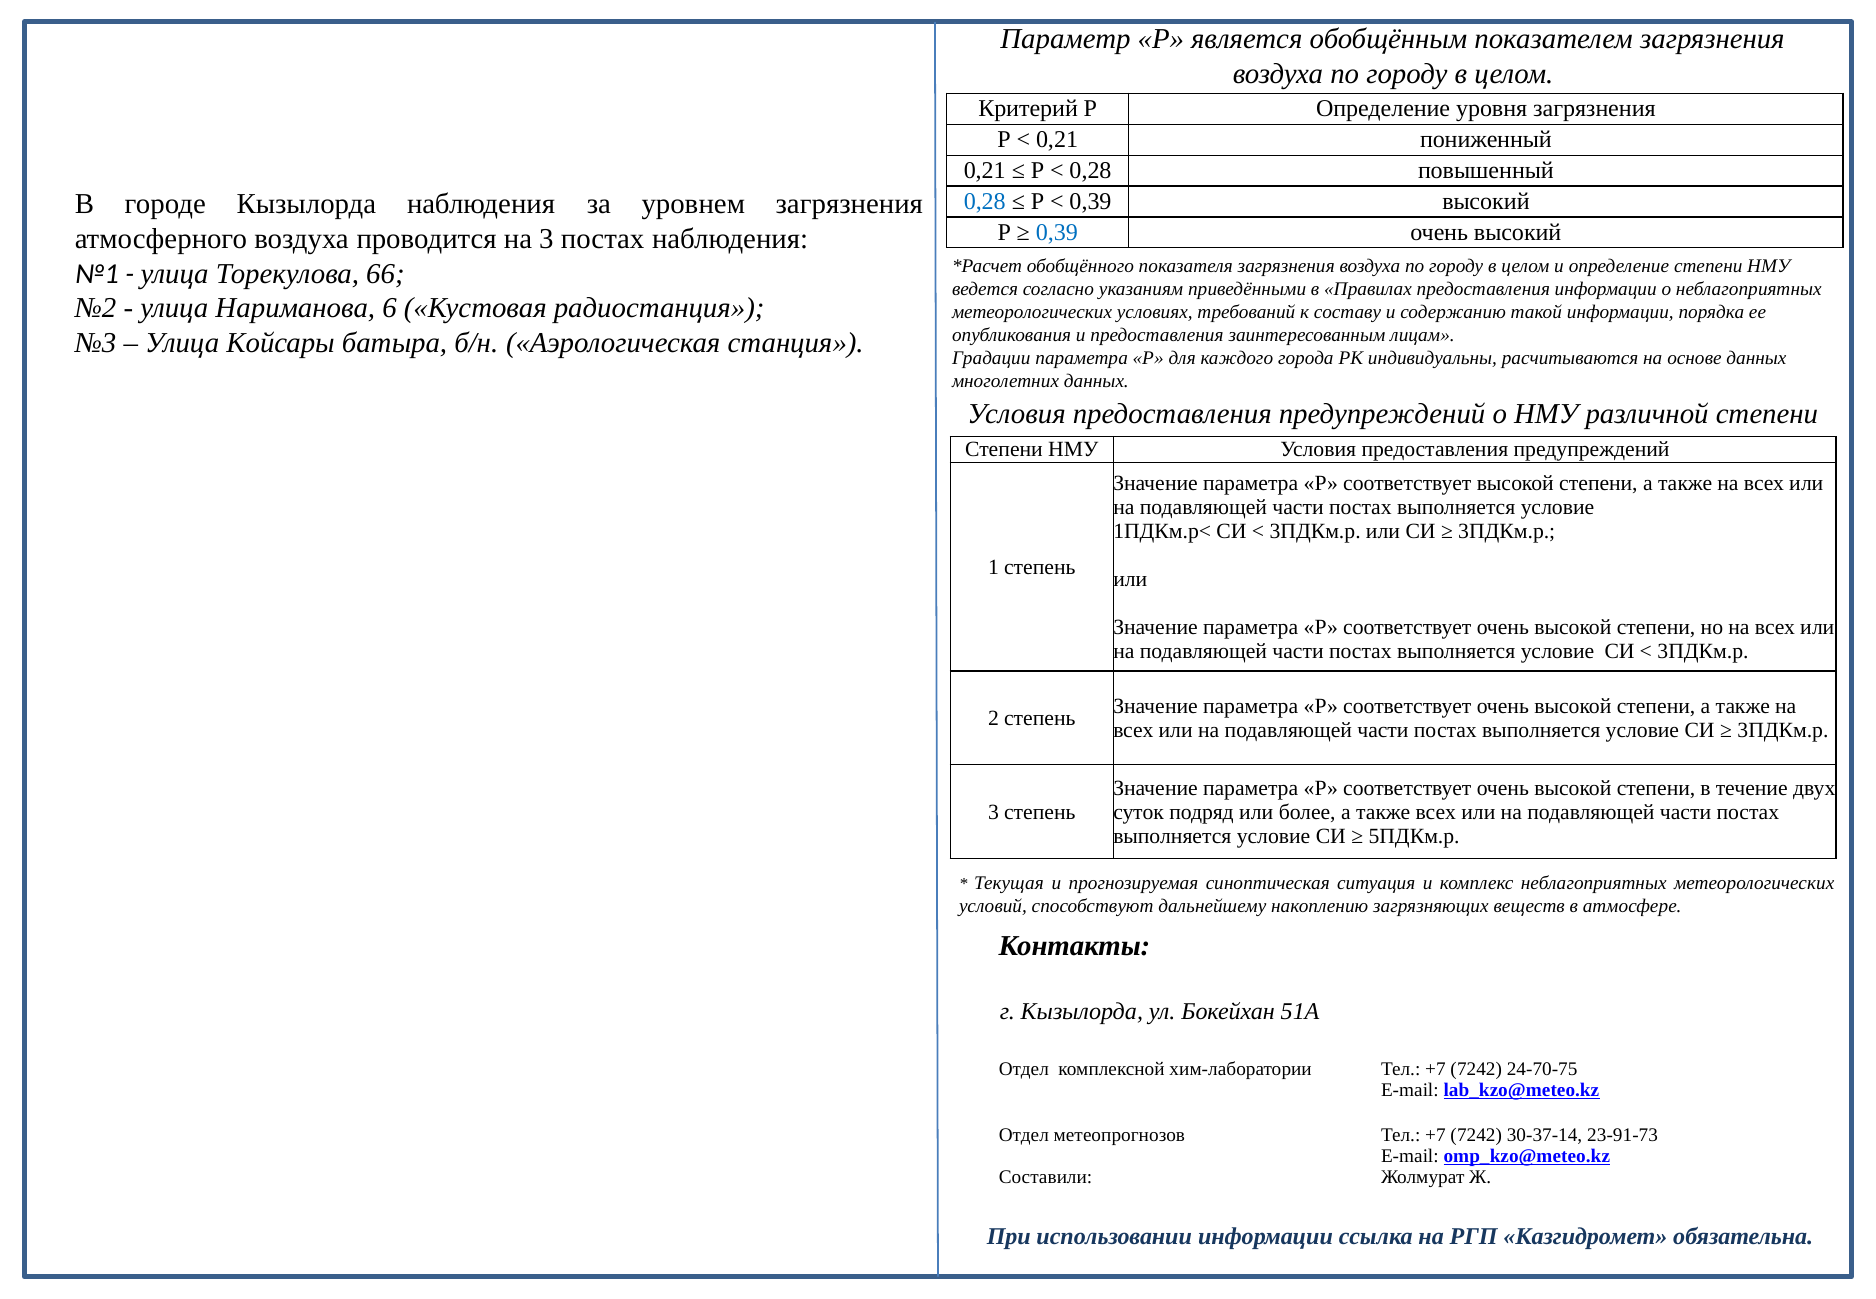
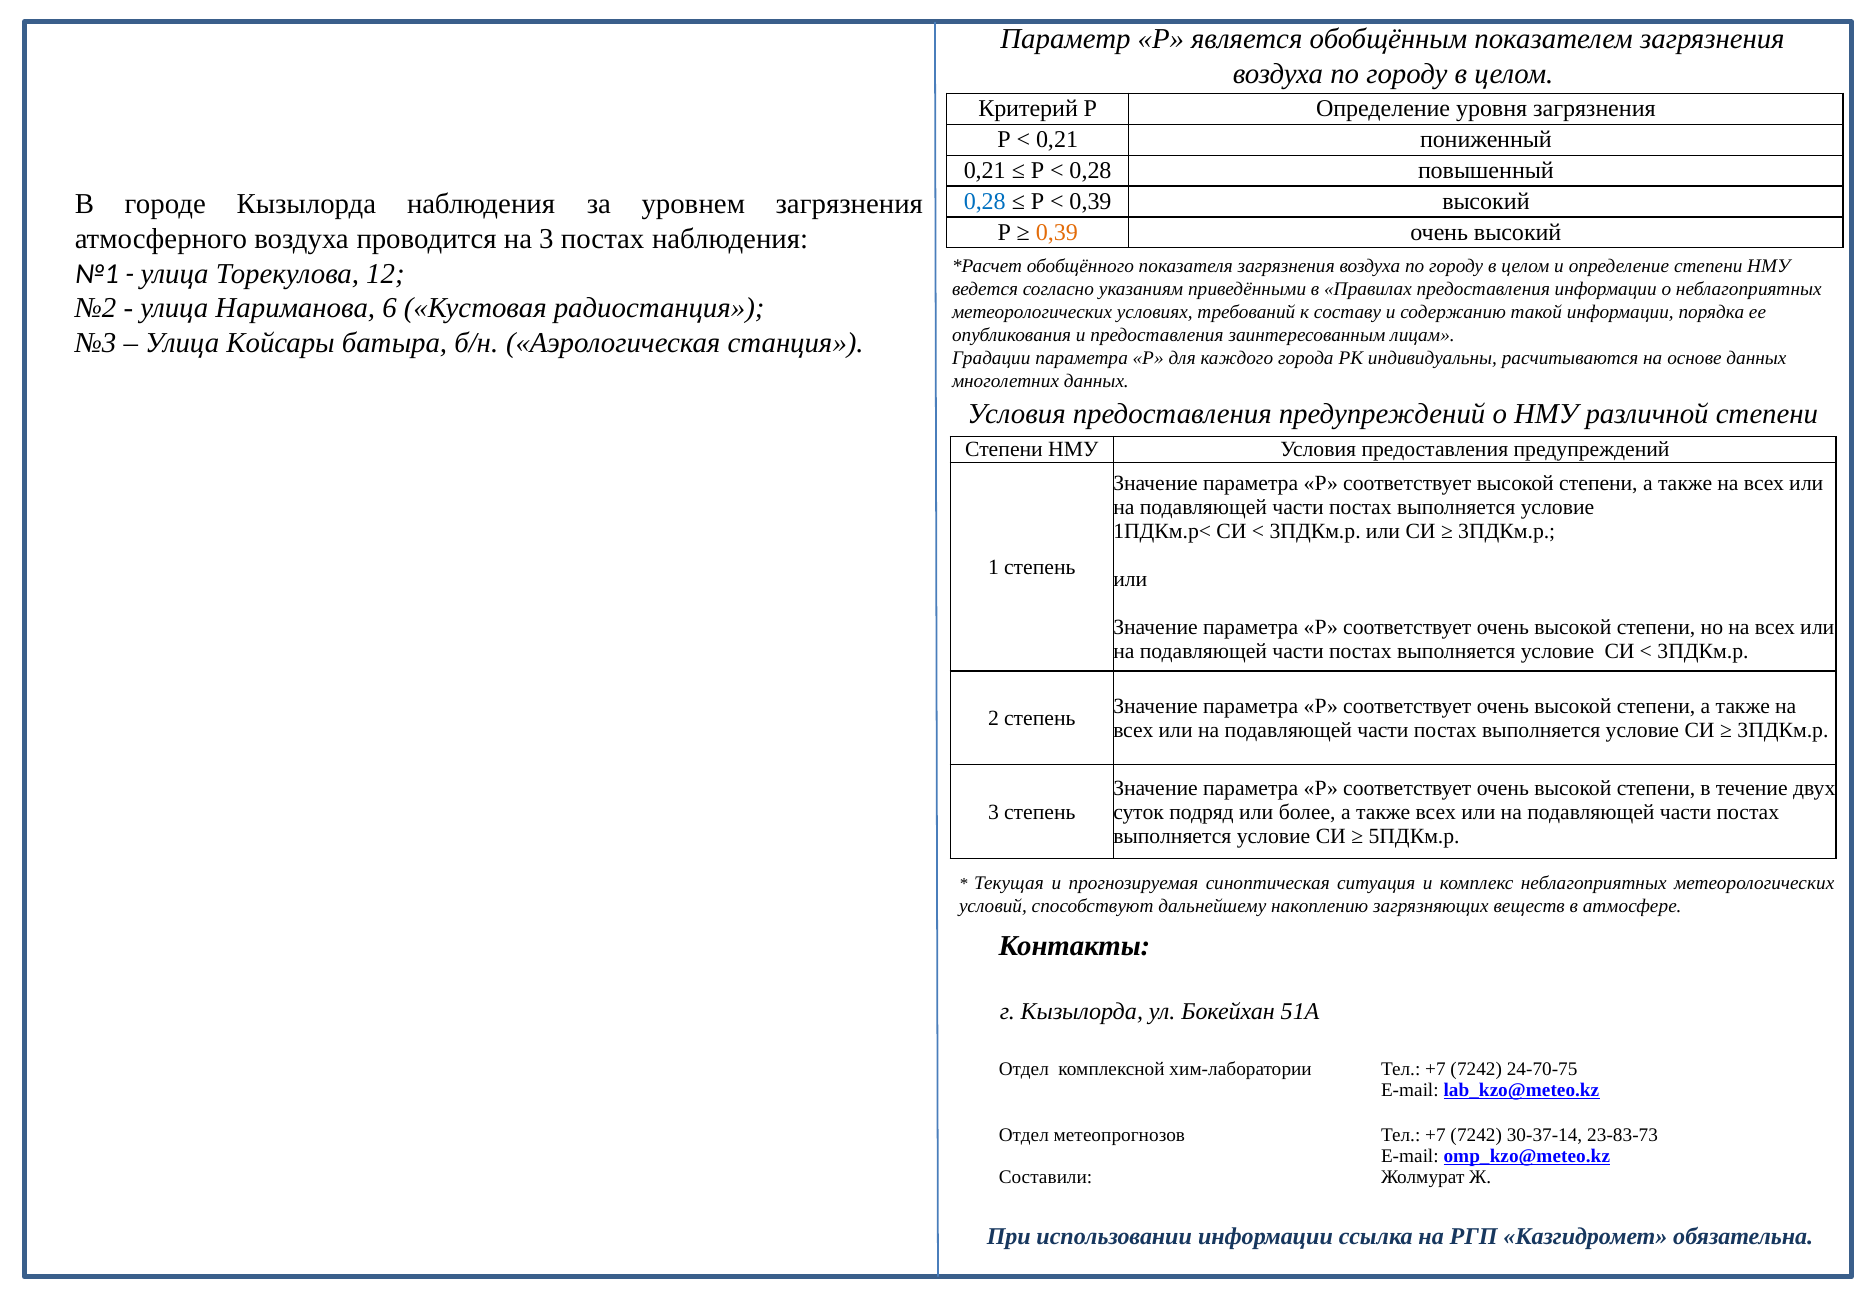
0,39 colour: blue -> orange (1057, 232)
66: 66 -> 12 (385, 274)
23-91-73: 23-91-73 -> 23-83-73 (1623, 1135)
